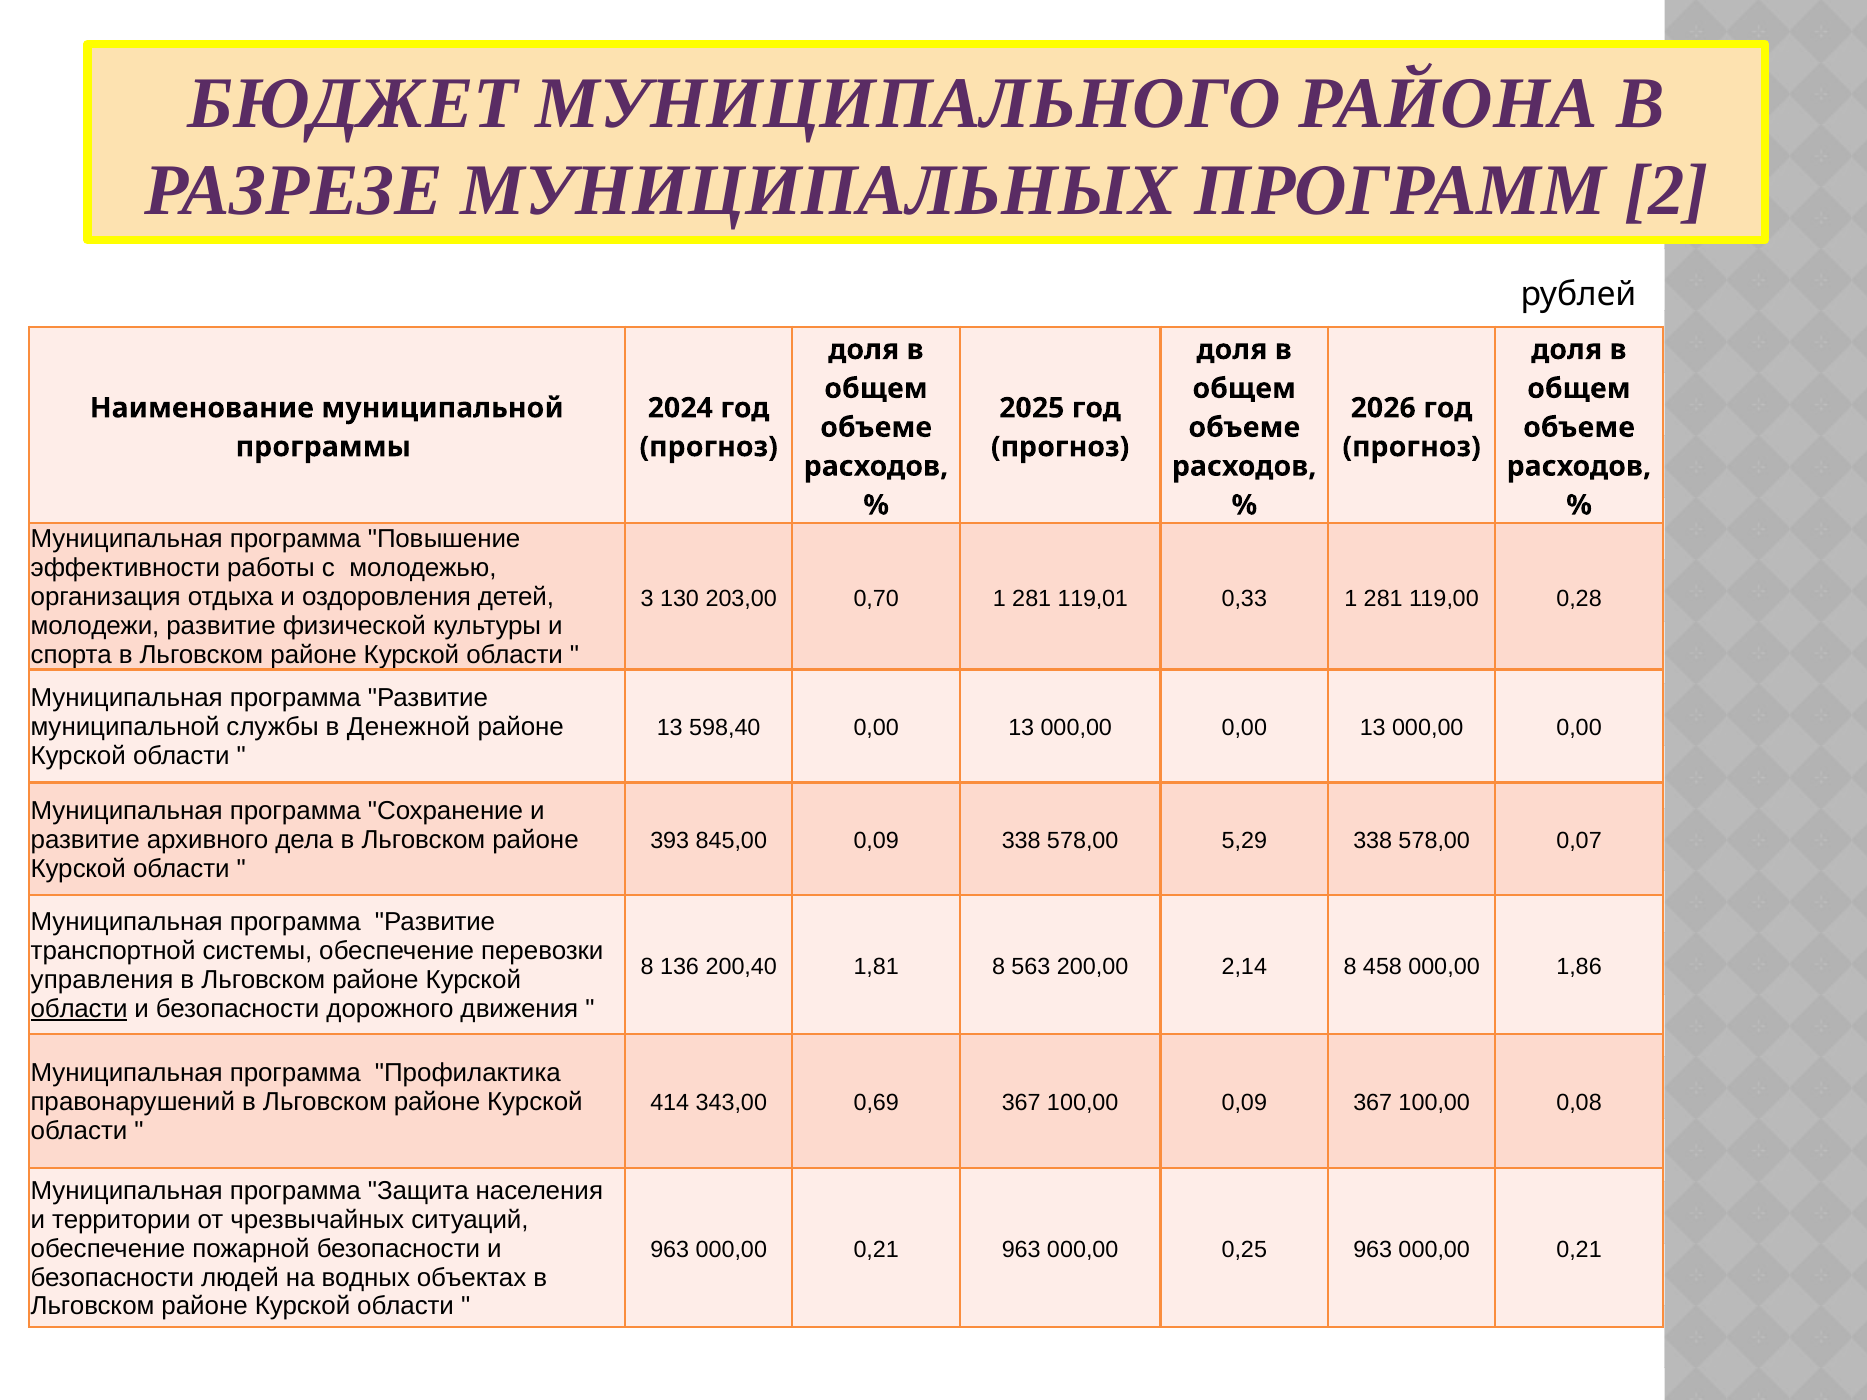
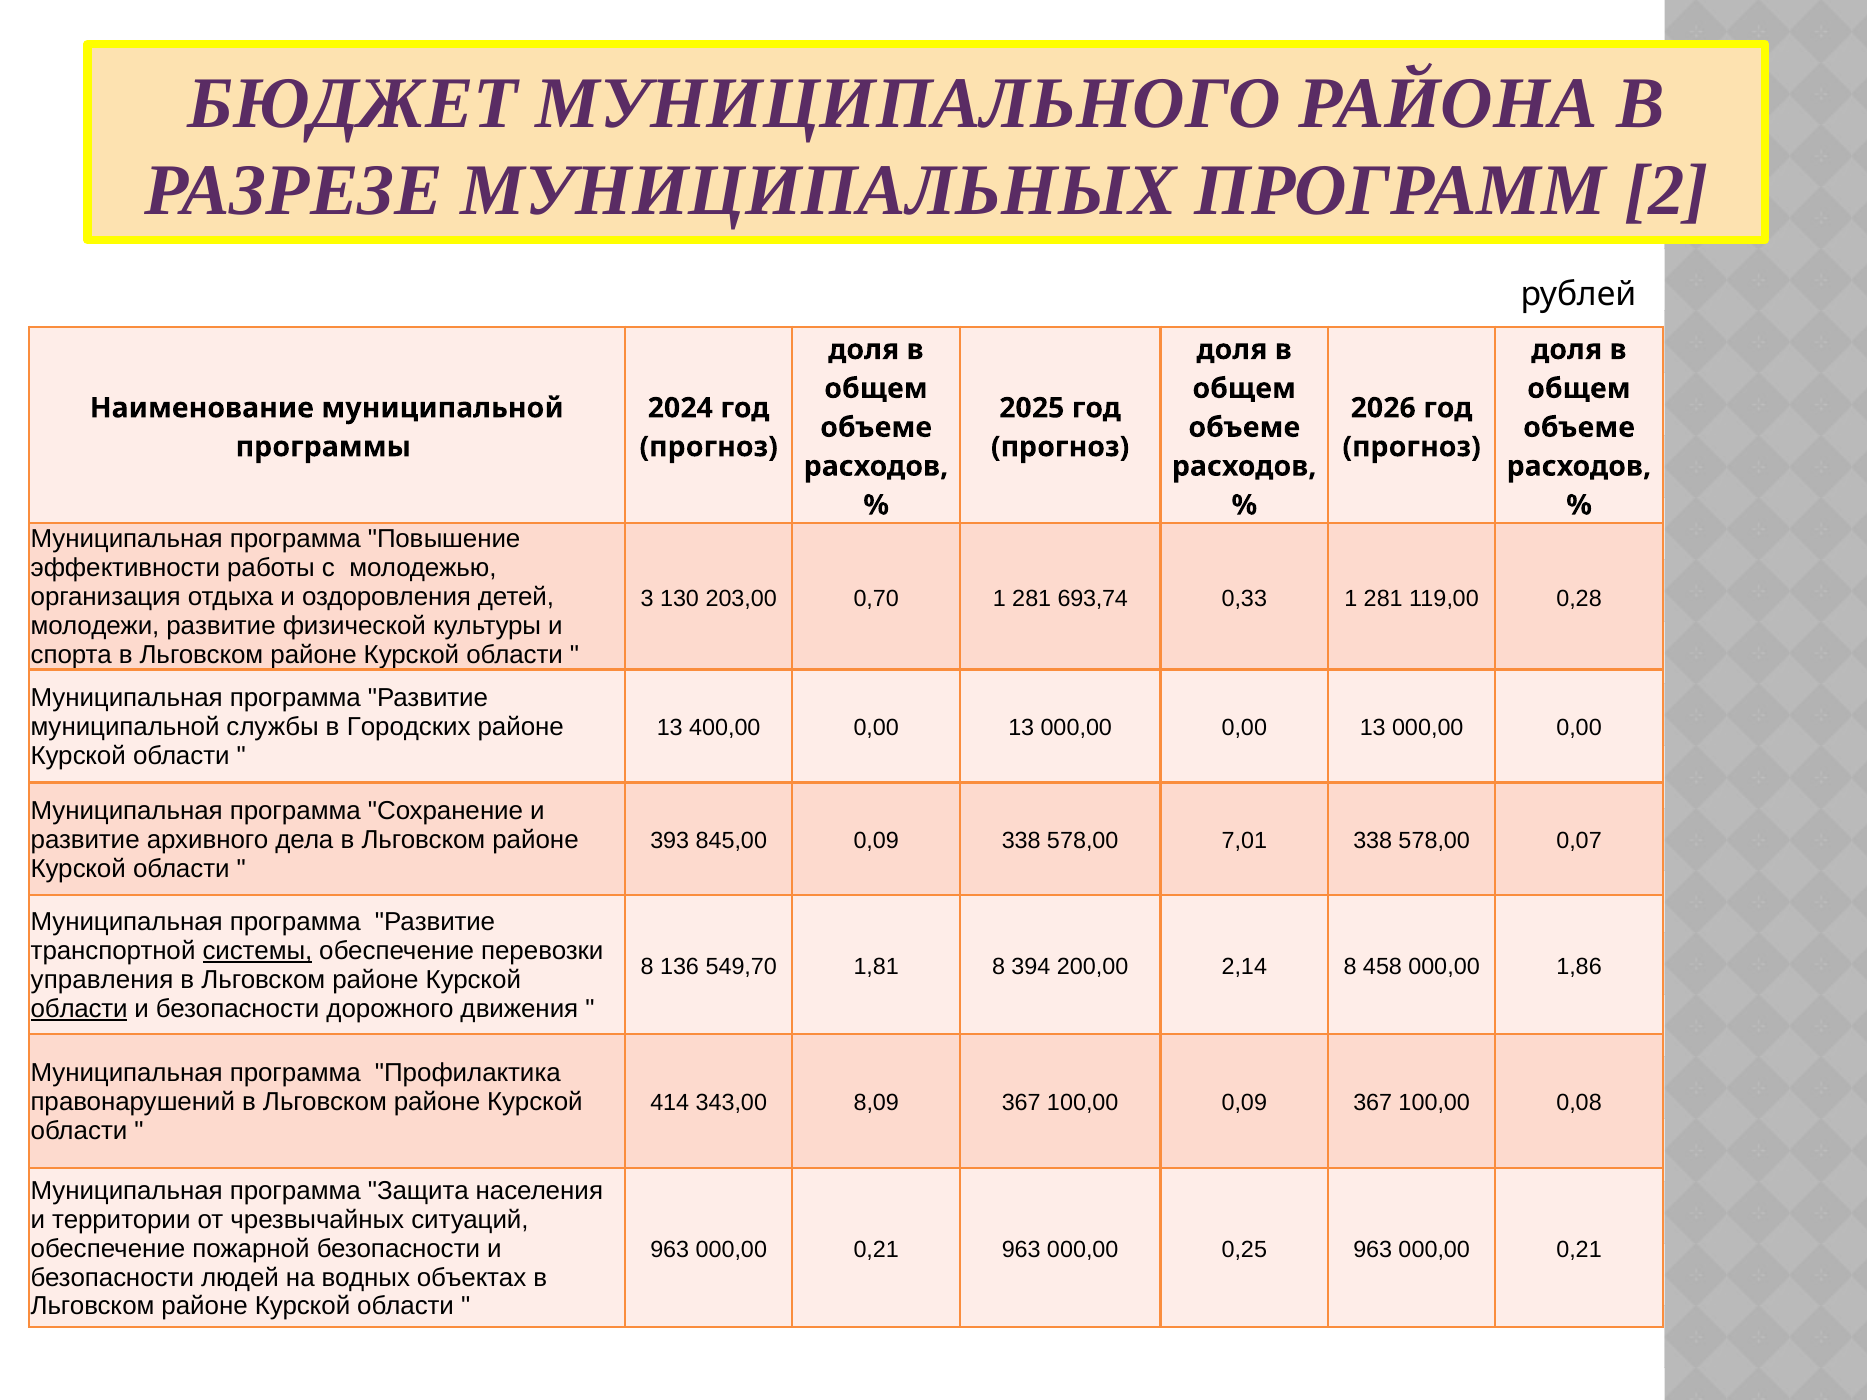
119,01: 119,01 -> 693,74 (1093, 599)
Денежной: Денежной -> Городских (409, 727)
598,40: 598,40 -> 400,00 (725, 728)
5,29: 5,29 -> 7,01 (1244, 841)
системы underline: none -> present (257, 951)
200,40: 200,40 -> 549,70 (741, 967)
563: 563 -> 394 (1031, 967)
0,69: 0,69 -> 8,09 (876, 1103)
